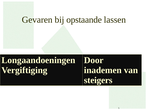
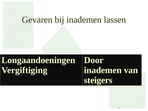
bij opstaande: opstaande -> inademen (84, 20)
